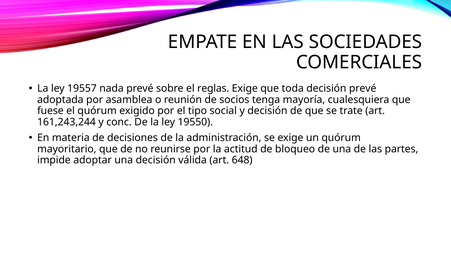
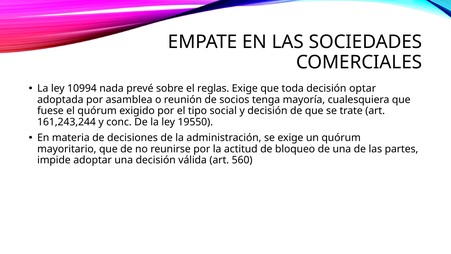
19557: 19557 -> 10994 (82, 88)
decisión prevé: prevé -> optar (363, 88)
648: 648 -> 560 (242, 160)
